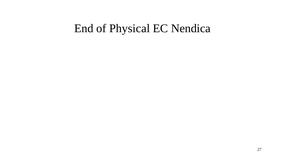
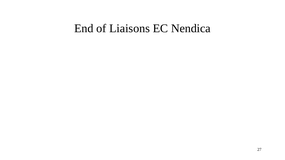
Physical: Physical -> Liaisons (130, 28)
